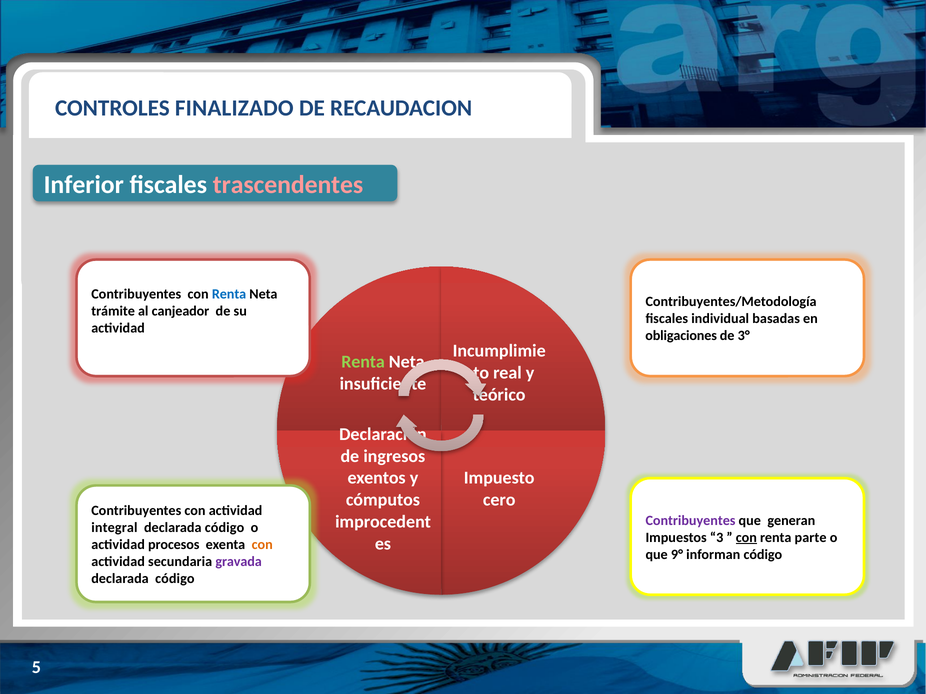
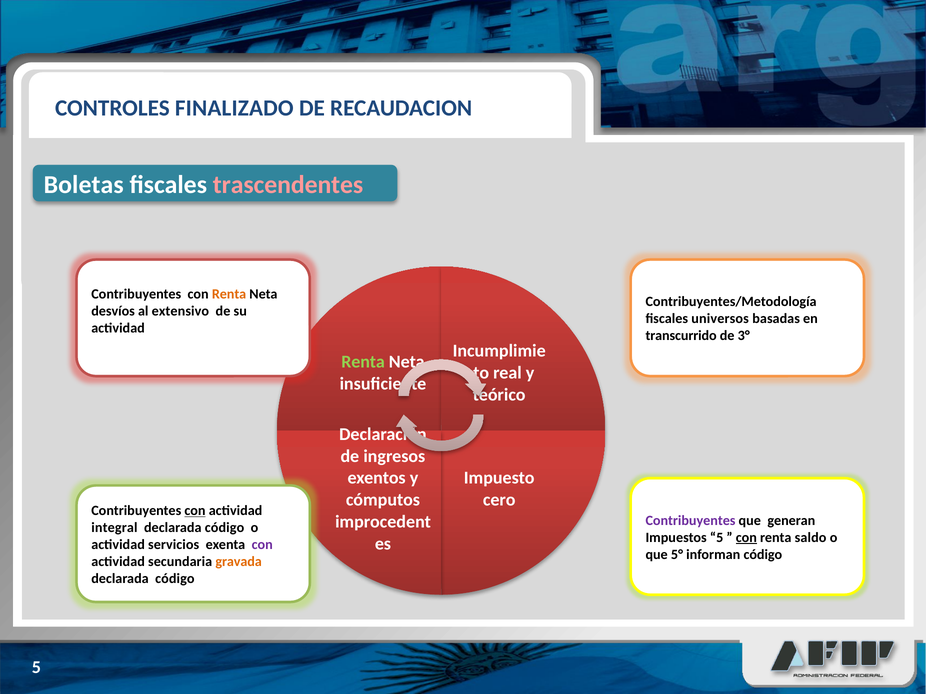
Inferior: Inferior -> Boletas (84, 185)
Renta colour: blue -> orange (229, 294)
trámite: trámite -> desvíos (113, 311)
canjeador: canjeador -> extensivo (180, 311)
individual: individual -> universos (720, 319)
obligaciones: obligaciones -> transcurrido (681, 336)
con underline: none -> present (195, 511)
Impuestos 3: 3 -> 5 (717, 538)
parte: parte -> saldo (811, 538)
procesos: procesos -> servicios (174, 545)
con colour: orange -> purple (262, 545)
9°: 9° -> 5° (677, 555)
gravada colour: purple -> orange (239, 562)
